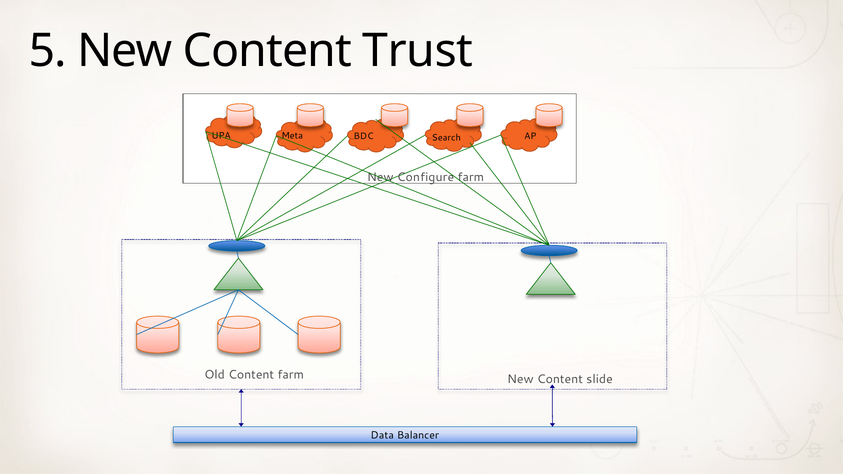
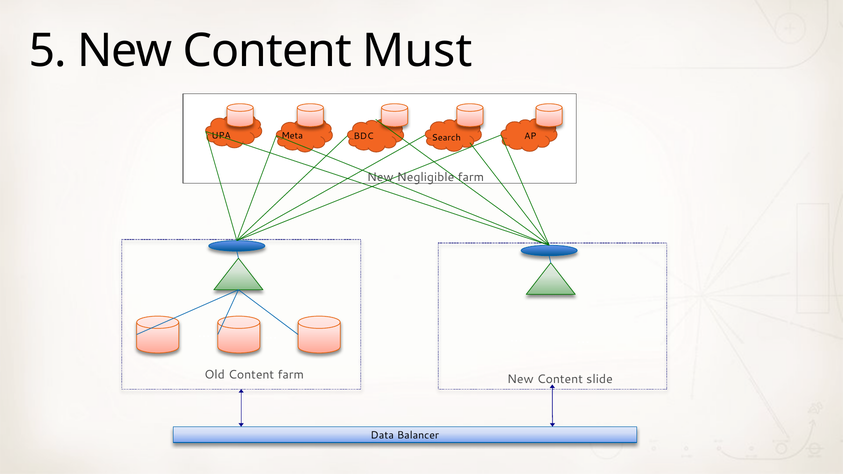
Trust: Trust -> Must (418, 51)
Configure: Configure -> Negligible (426, 177)
